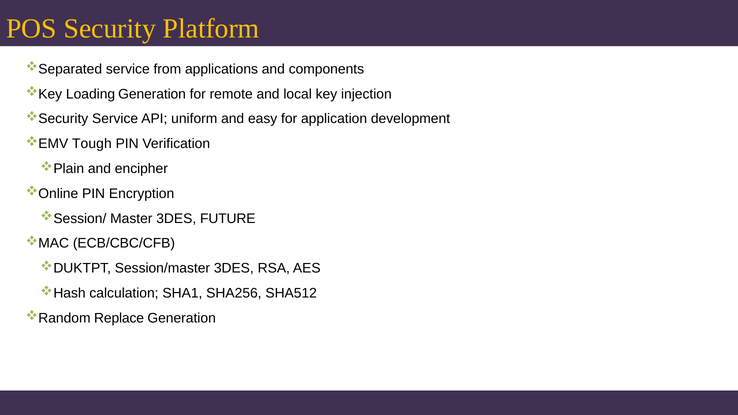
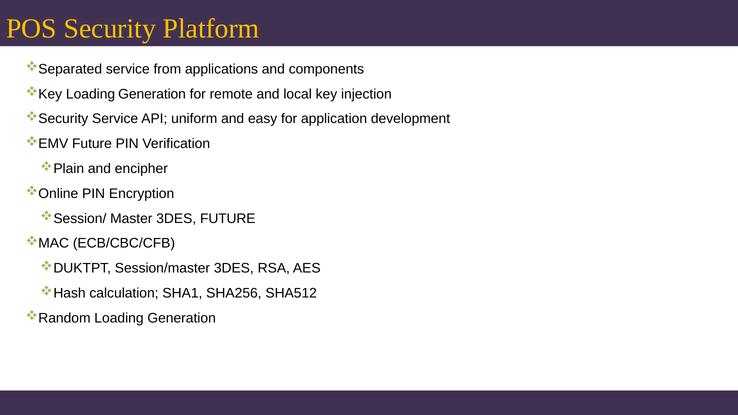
Tough: Tough -> Future (92, 144)
Replace: Replace -> Loading (119, 318)
